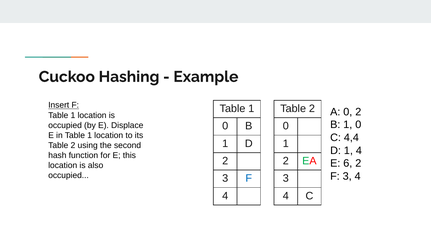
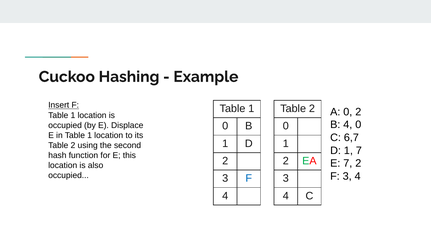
1: 1 -> 4 (348, 125)
4,4: 4,4 -> 6,7 (351, 138)
1 4: 4 -> 7 (359, 151)
E 6: 6 -> 7 (348, 164)
